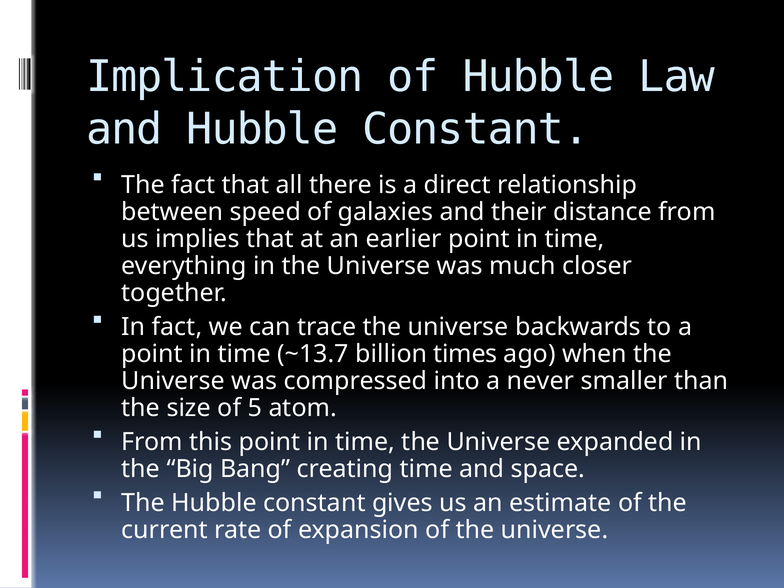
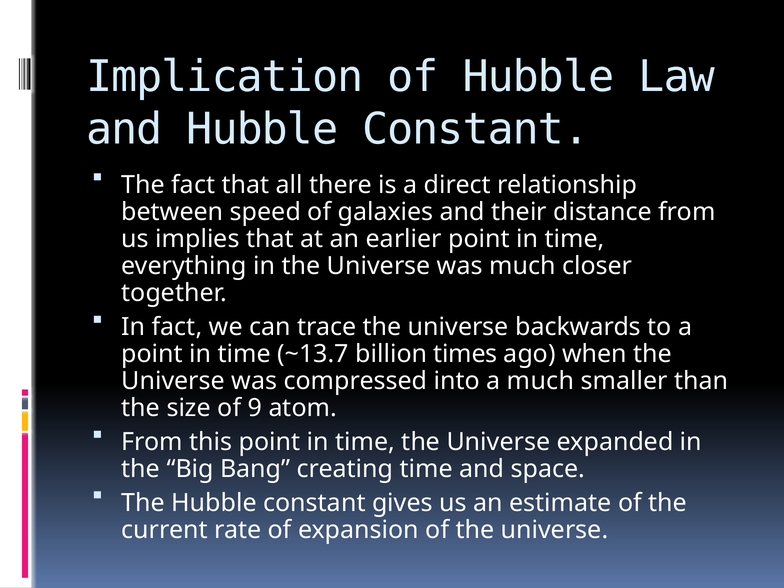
a never: never -> much (541, 381)
5: 5 -> 9 (255, 408)
